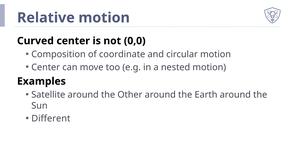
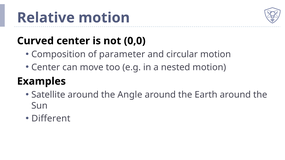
coordinate: coordinate -> parameter (122, 54)
Other: Other -> Angle (130, 95)
